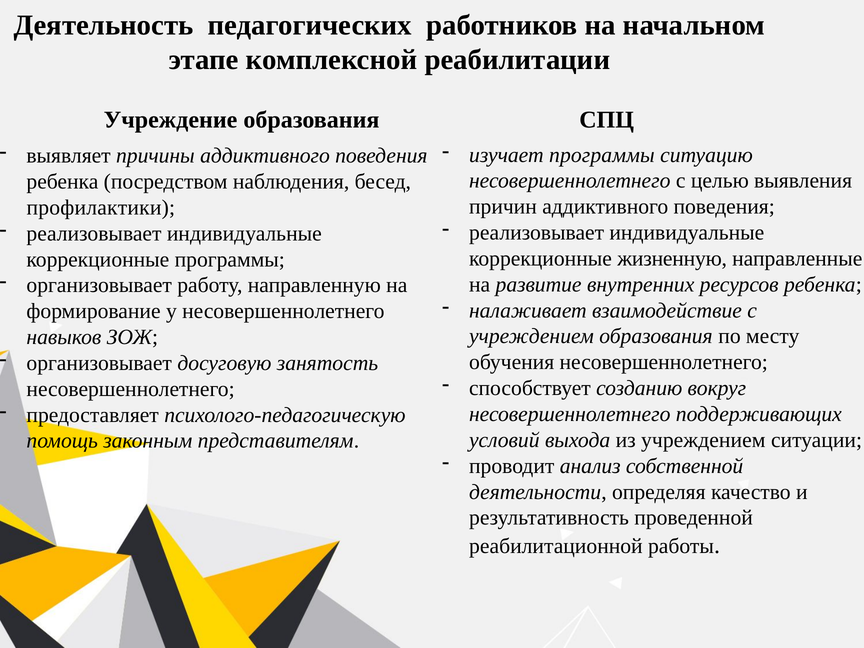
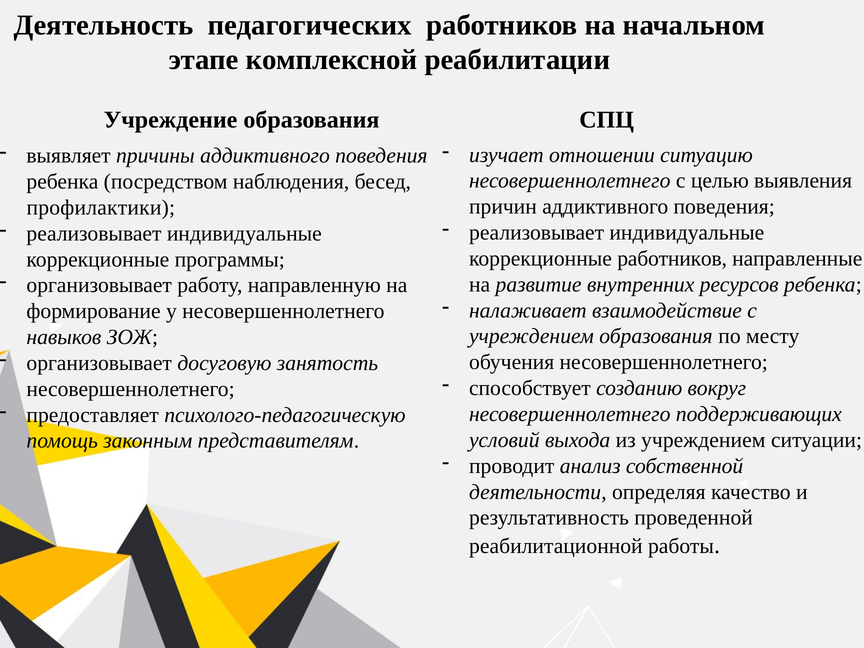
изучает программы: программы -> отношении (602, 155)
коррекционные жизненную: жизненную -> работников (672, 259)
